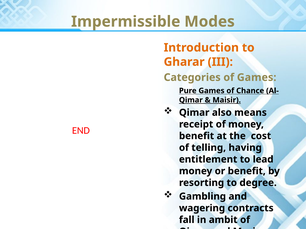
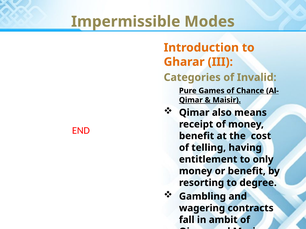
of Games: Games -> Invalid (257, 78)
lead: lead -> only (263, 160)
